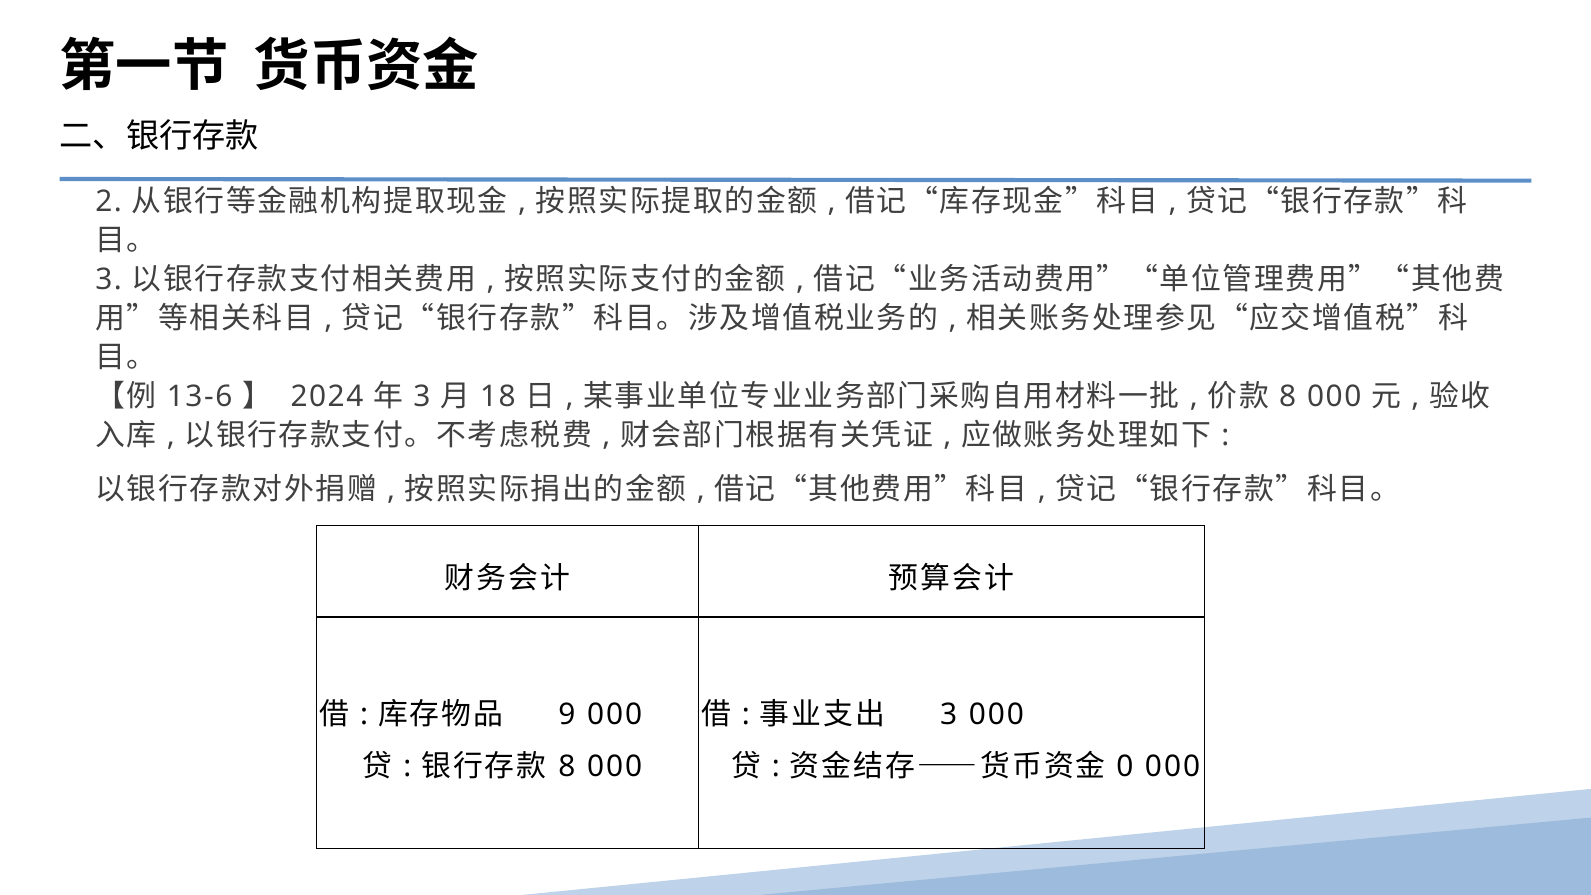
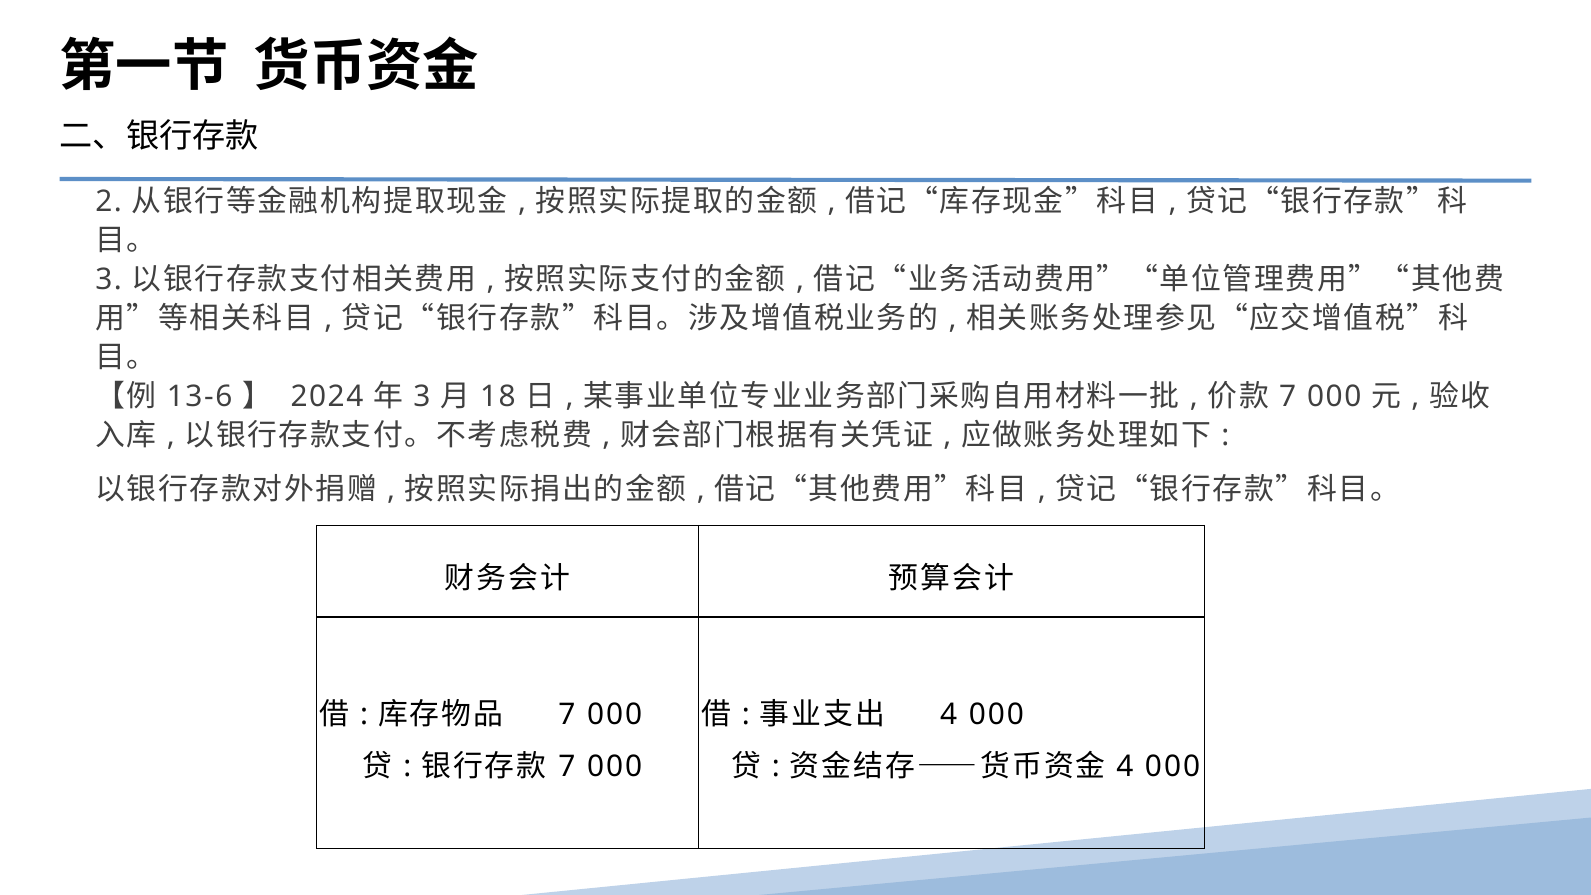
8: 8 -> 7 (1288, 397)
9: 9 -> 7 (567, 714)
3: 3 -> 4 (949, 714)
8: 8 -> 7 (567, 766)
0: 0 -> 4 (1125, 766)
